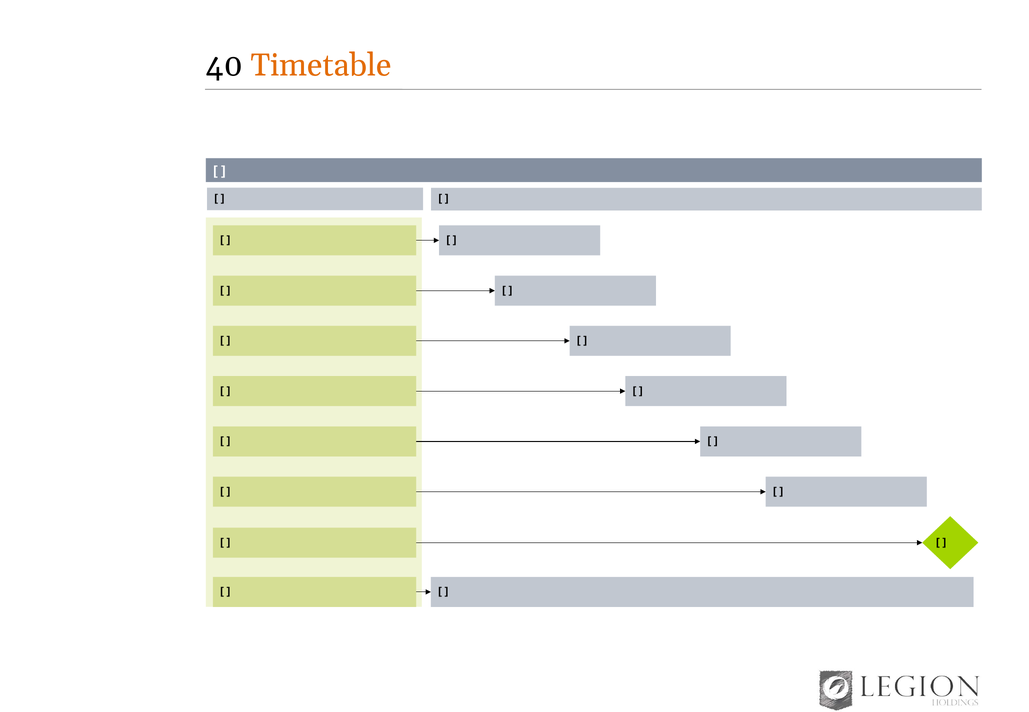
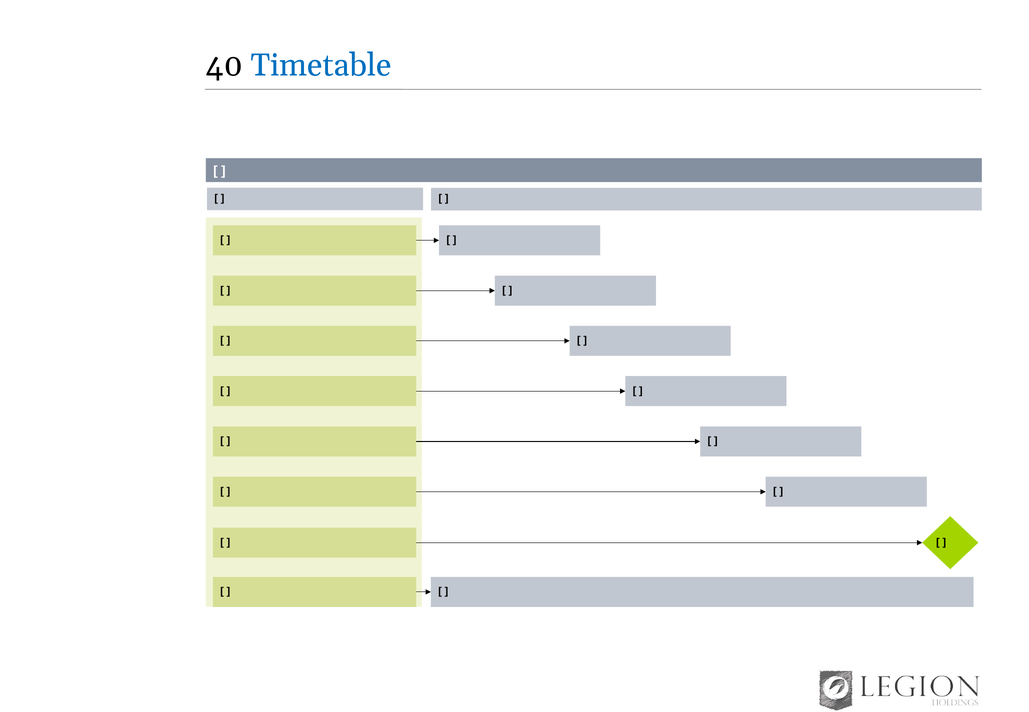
Timetable colour: orange -> blue (321, 65)
